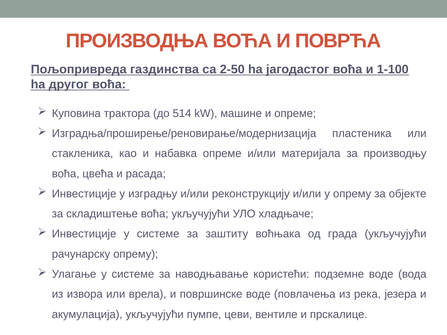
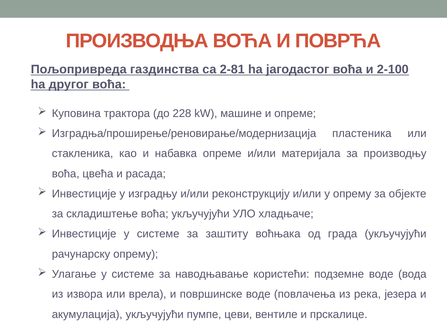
2-50: 2-50 -> 2-81 (232, 70)
1-100: 1-100 -> 2-100 (393, 70)
514: 514 -> 228 (182, 113)
